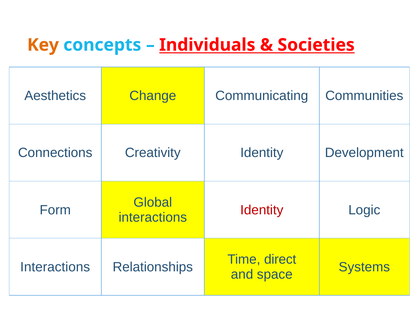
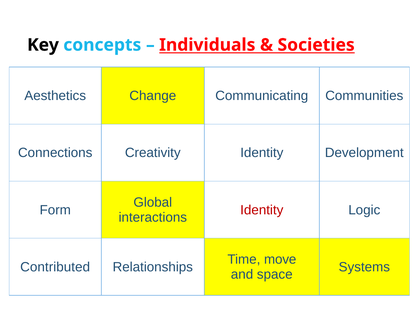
Key colour: orange -> black (43, 45)
direct: direct -> move (280, 259)
Interactions: Interactions -> Contributed (55, 266)
